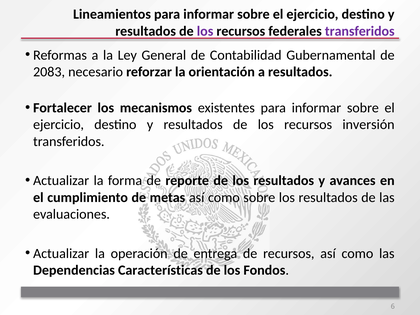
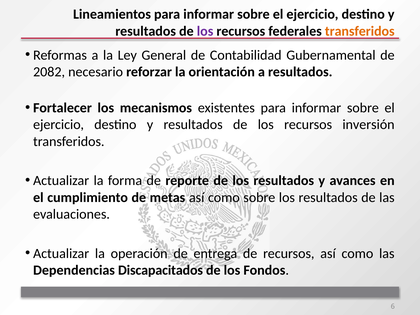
transferidos colour: purple -> orange (360, 31)
2083: 2083 -> 2082 (49, 72)
Características: Características -> Discapacitados (161, 270)
